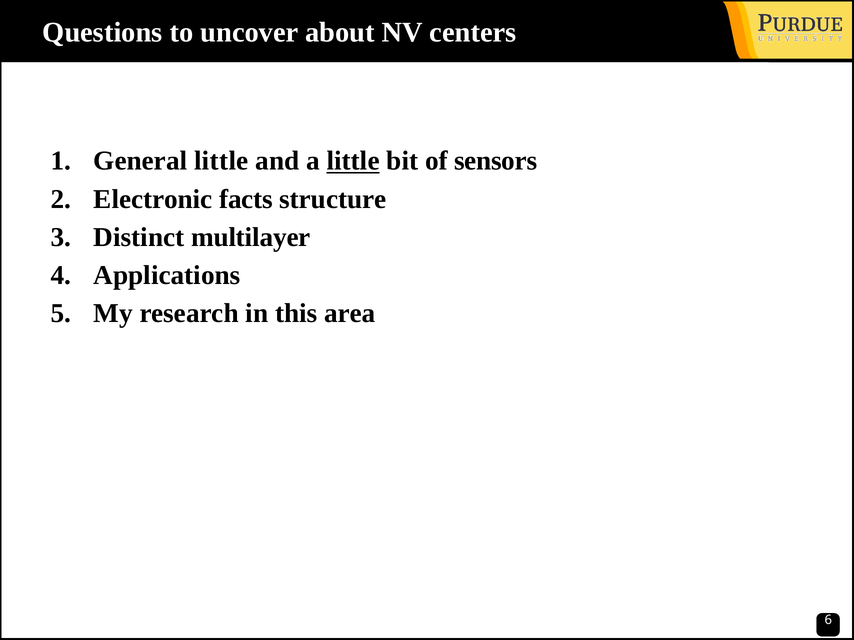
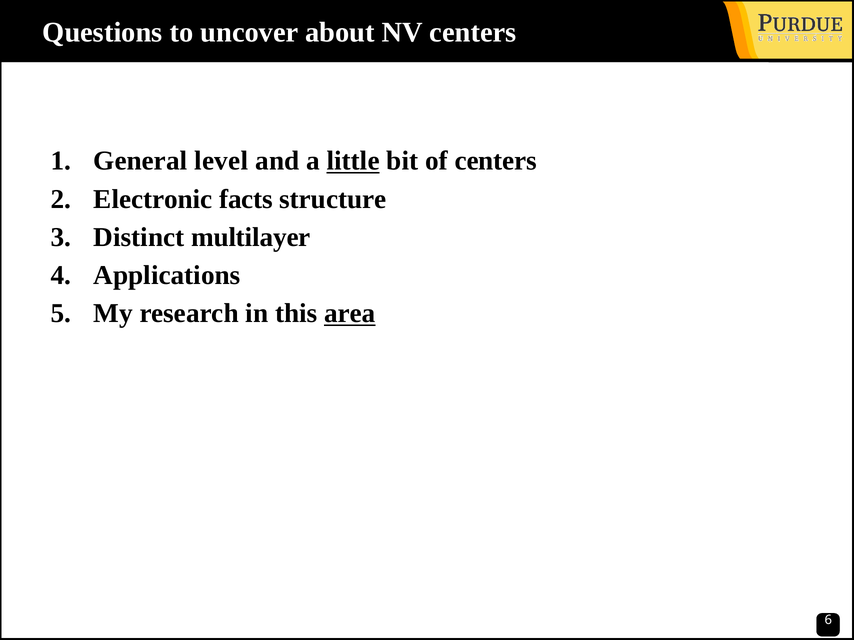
General little: little -> level (221, 161)
of sensors: sensors -> centers (496, 161)
area underline: none -> present (350, 314)
